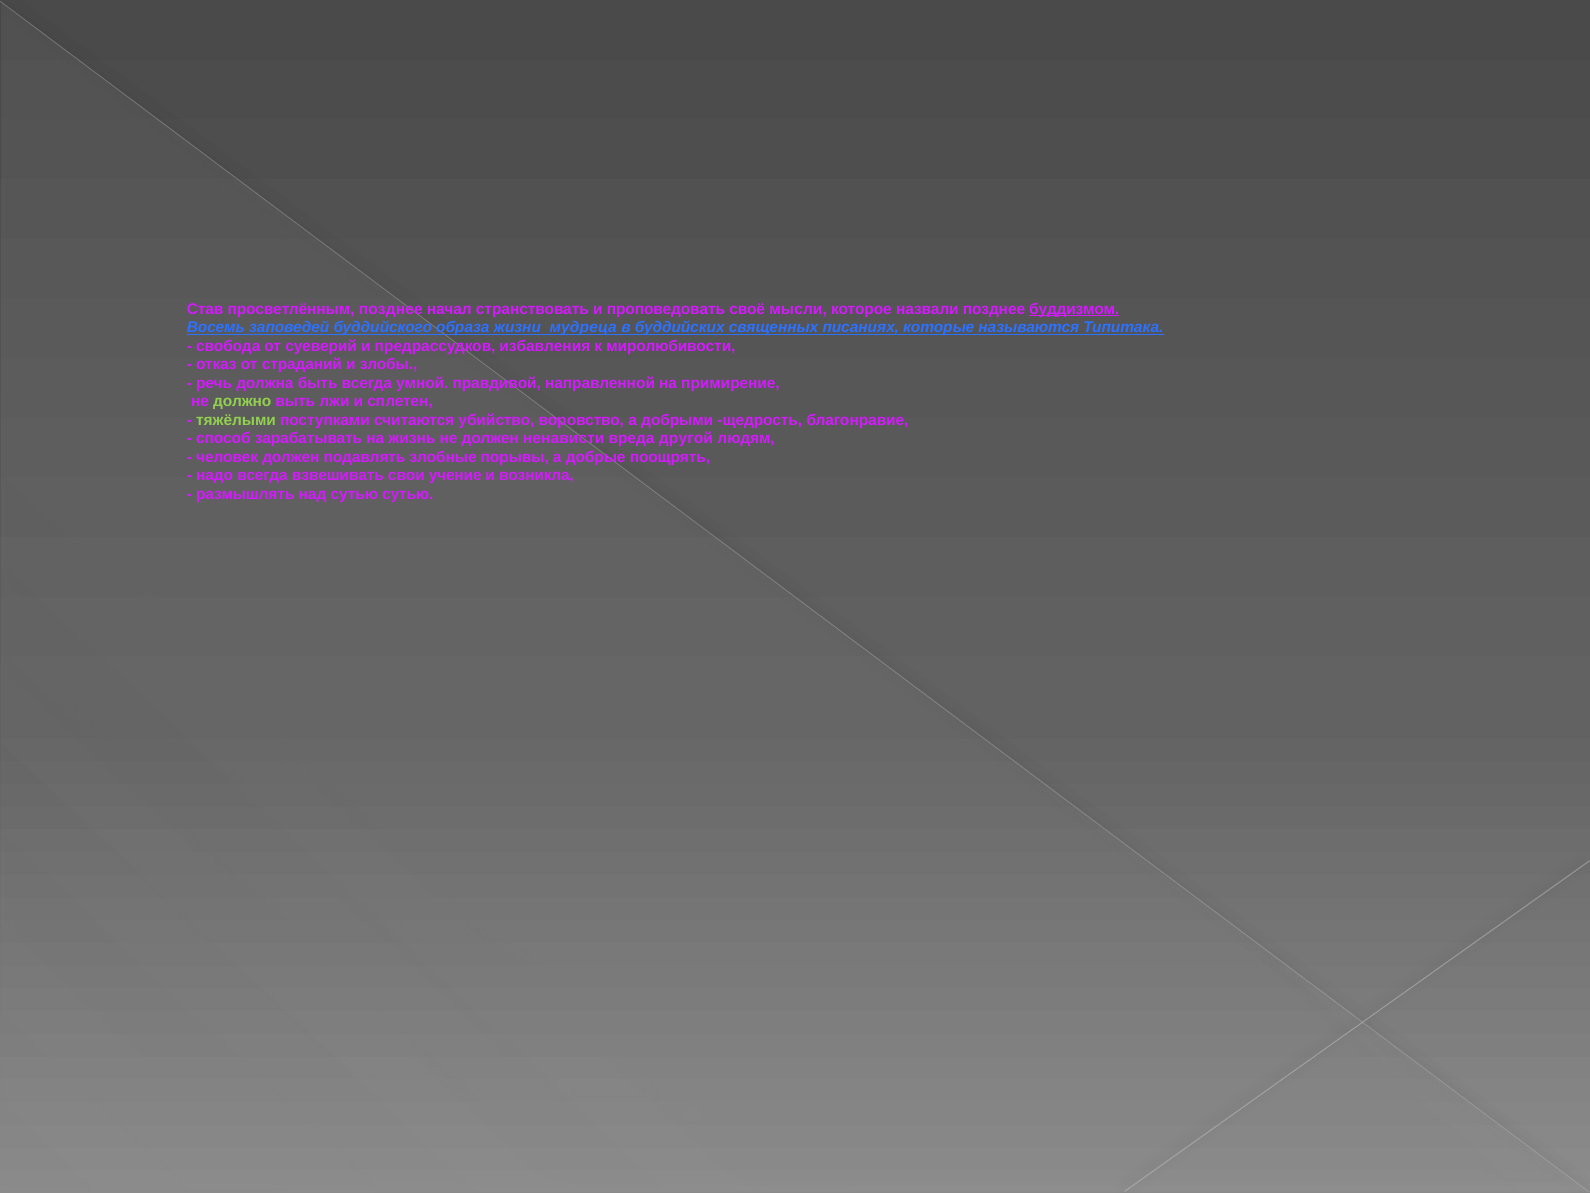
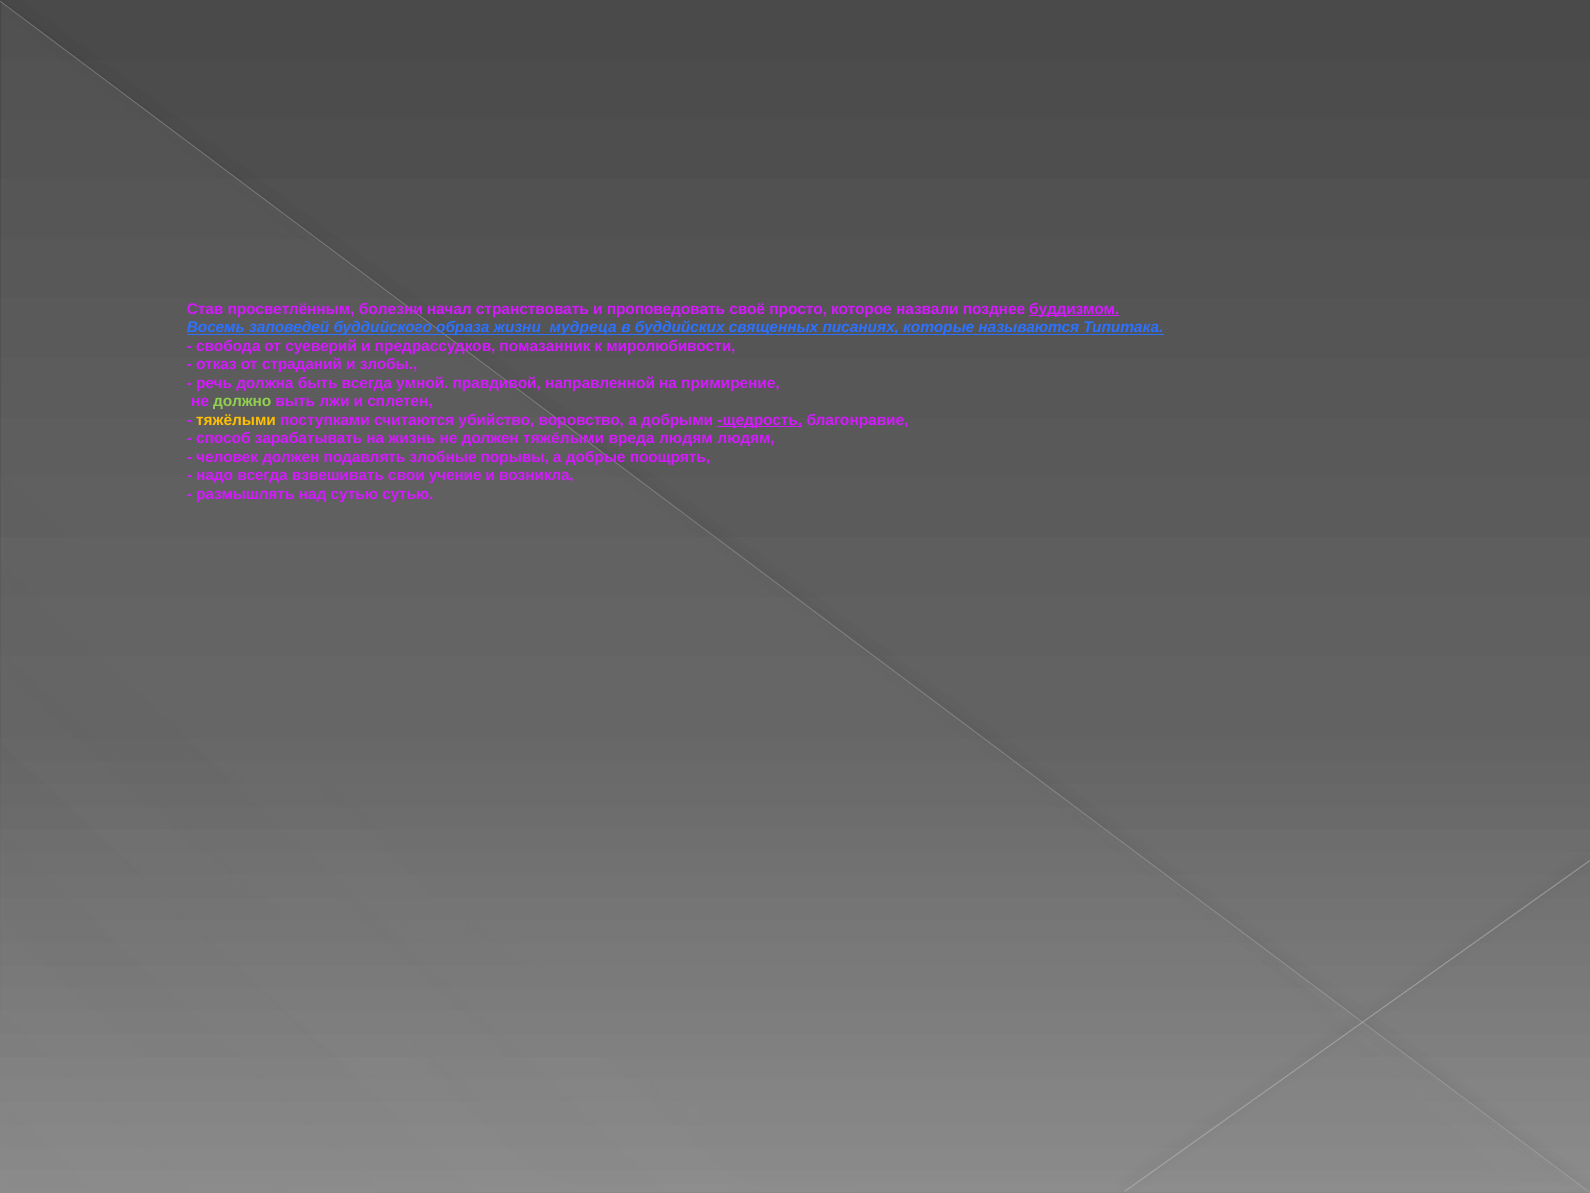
просветлённым позднее: позднее -> болезни (391, 309)
мысли: мысли -> просто (798, 309)
избавления: избавления -> помазанник (545, 346)
тяжёлыми colour: light green -> yellow (236, 420)
щедрость underline: none -> present (760, 420)
должен ненависти: ненависти -> тяжёлыми (564, 439)
вреда другой: другой -> людям (686, 439)
